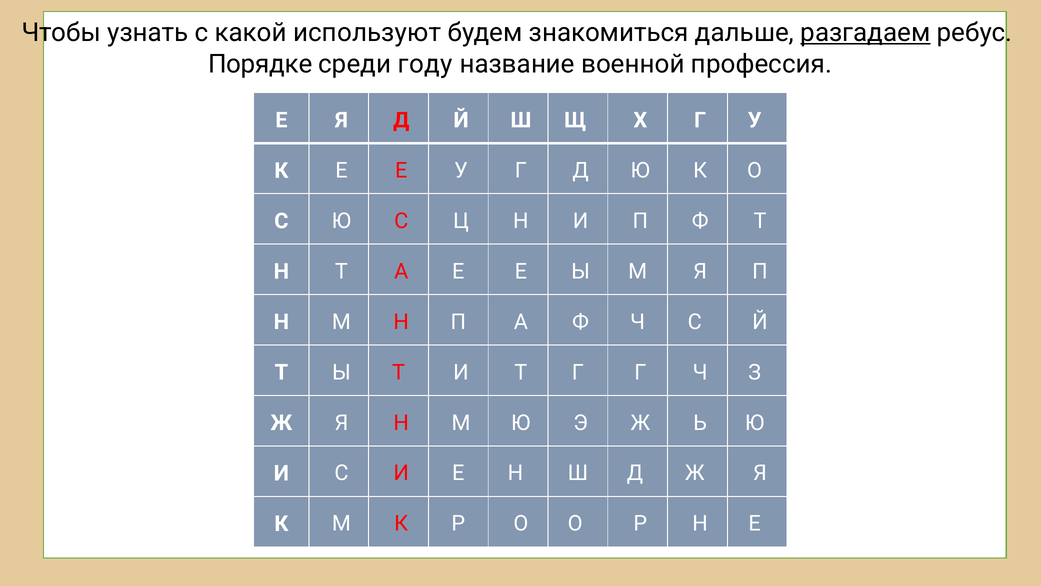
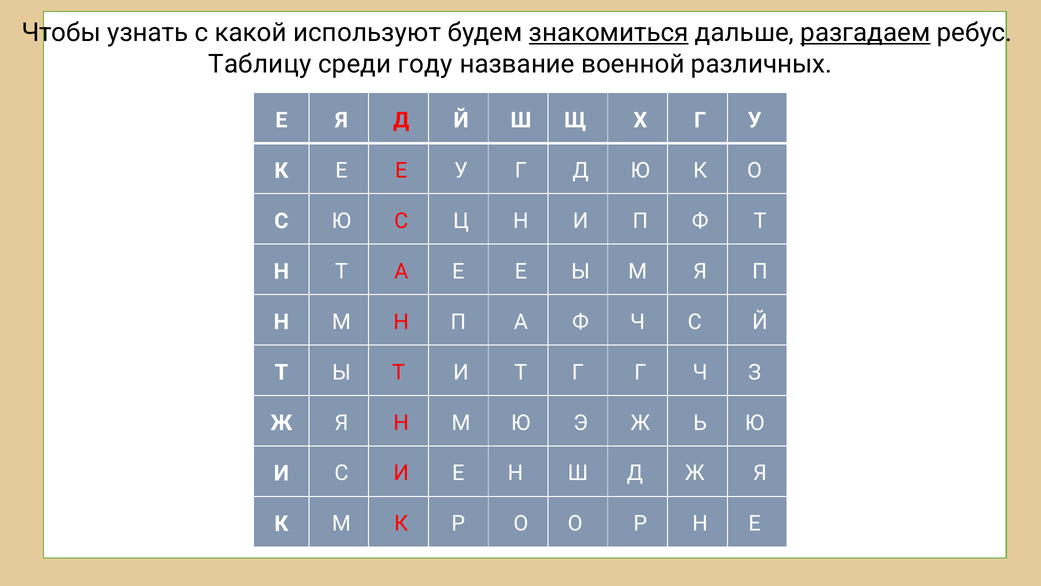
знакомиться underline: none -> present (609, 33)
Порядке: Порядке -> Таблицу (260, 64)
профессия: профессия -> различных (762, 64)
